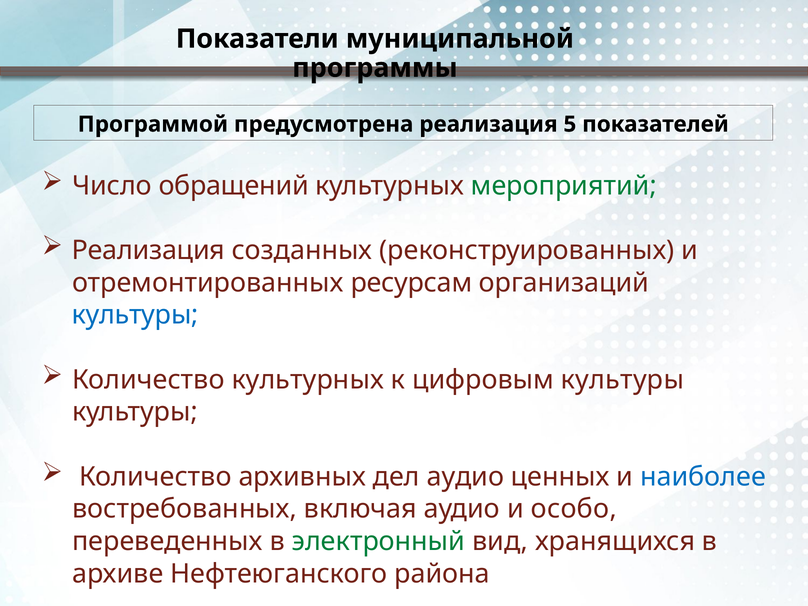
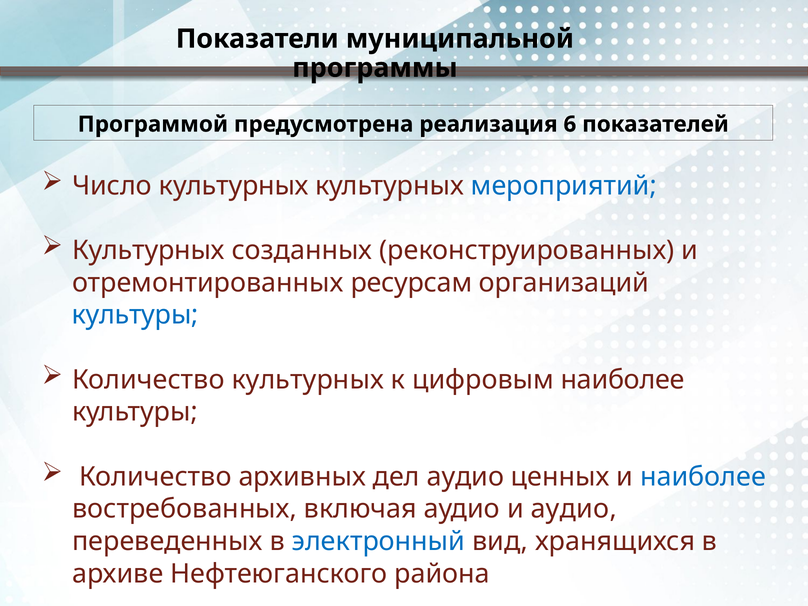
5: 5 -> 6 (570, 124)
Число обращений: обращений -> культурных (234, 186)
мероприятий colour: green -> blue (564, 186)
Реализация: Реализация -> Культурных (148, 250)
цифровым культуры: культуры -> наиболее (623, 380)
и особо: особо -> аудио (574, 509)
электронный colour: green -> blue (378, 541)
